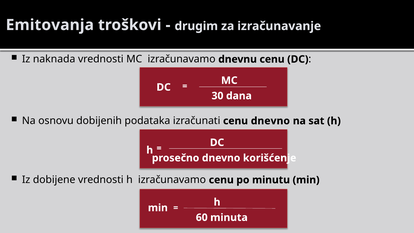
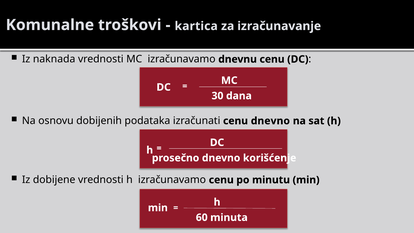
Emitovanja: Emitovanja -> Komunalne (50, 25)
drugim: drugim -> kartica (196, 26)
